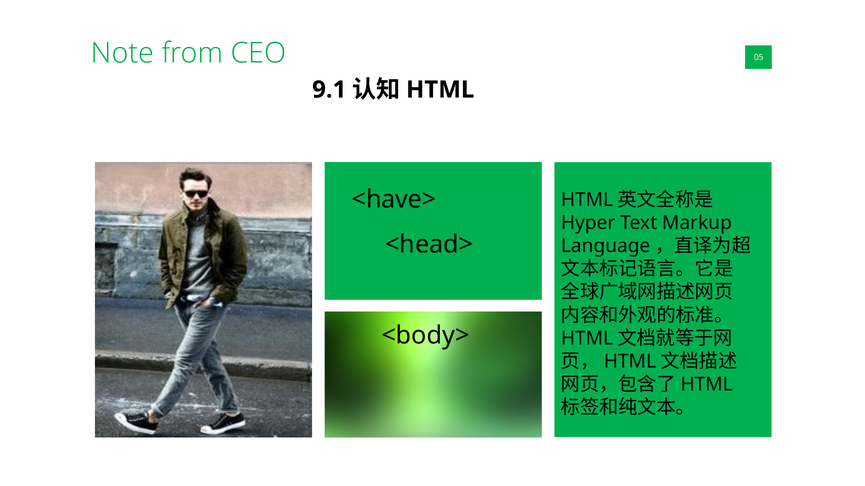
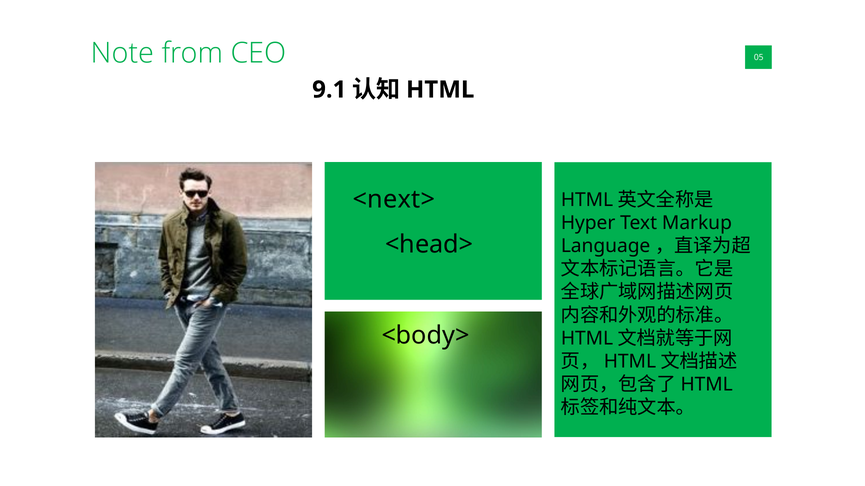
<have>: <have> -> <next> (394, 200)
